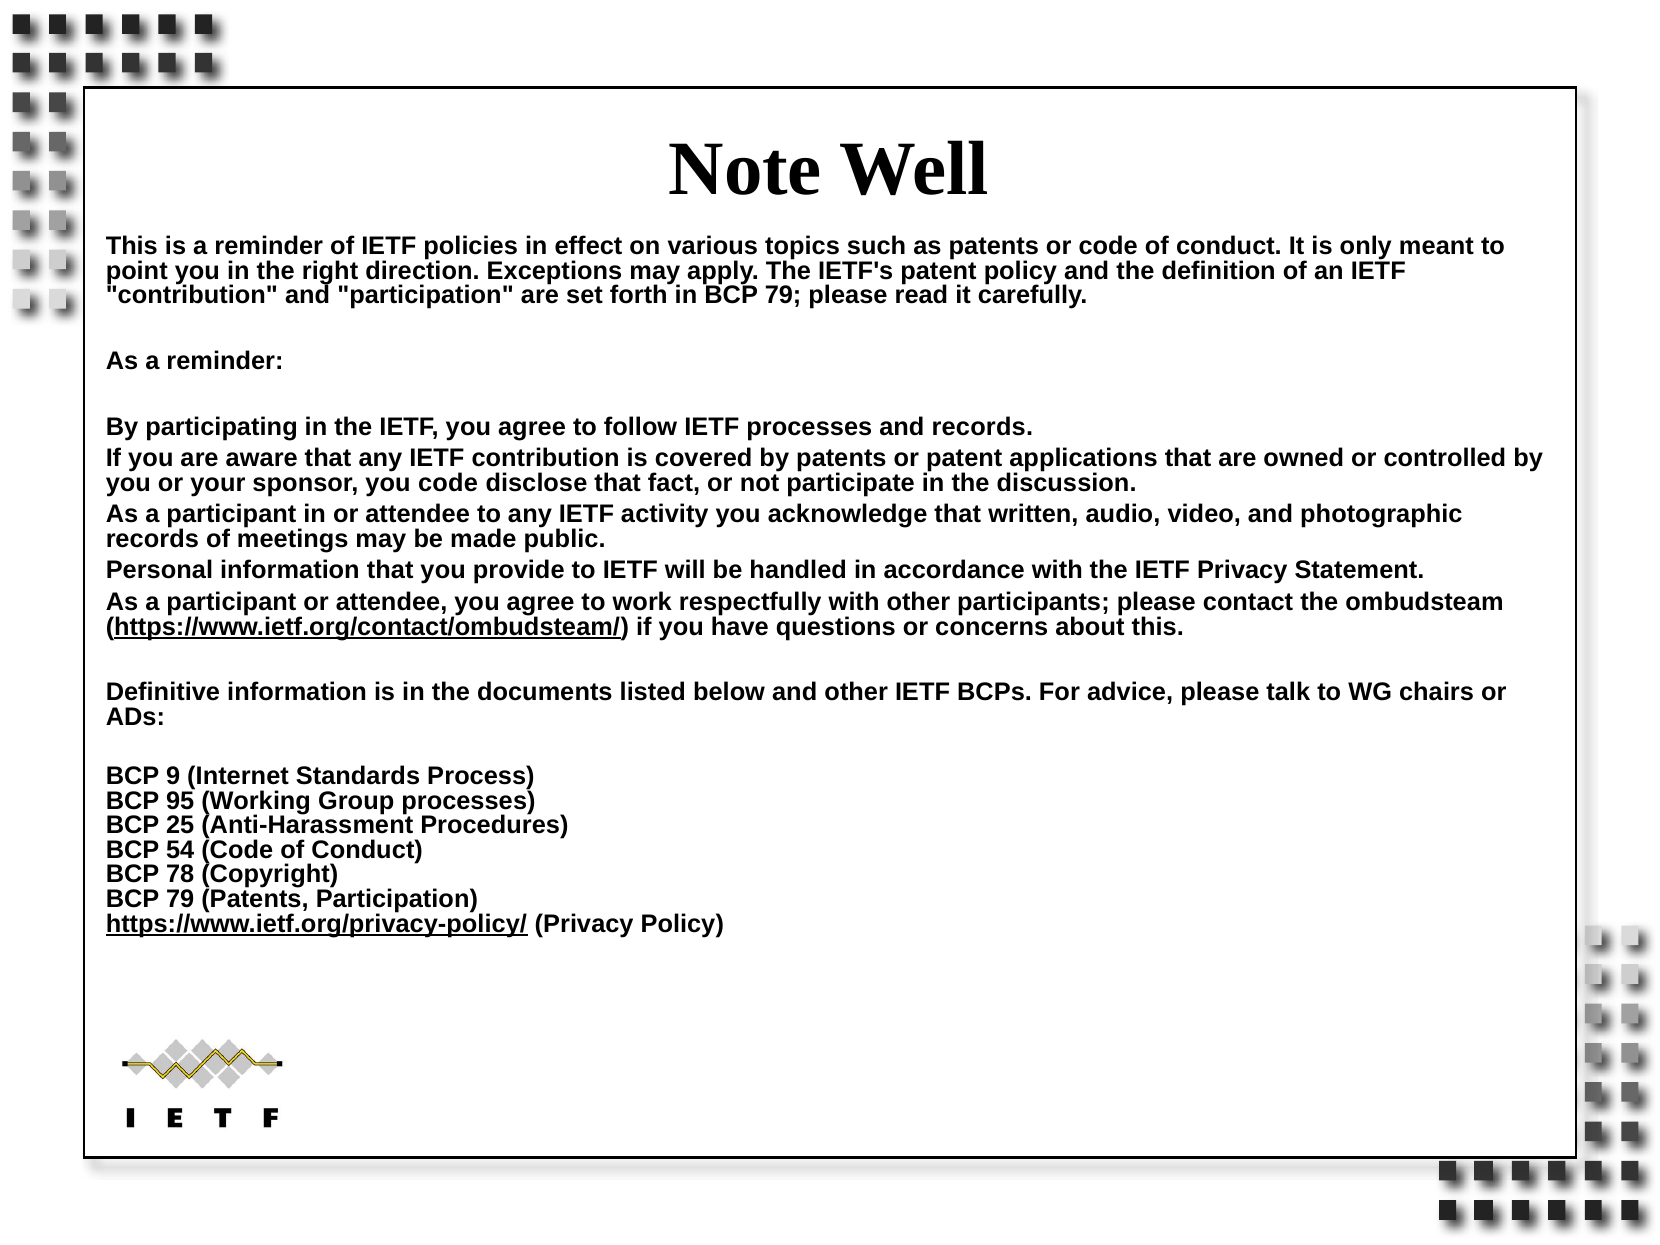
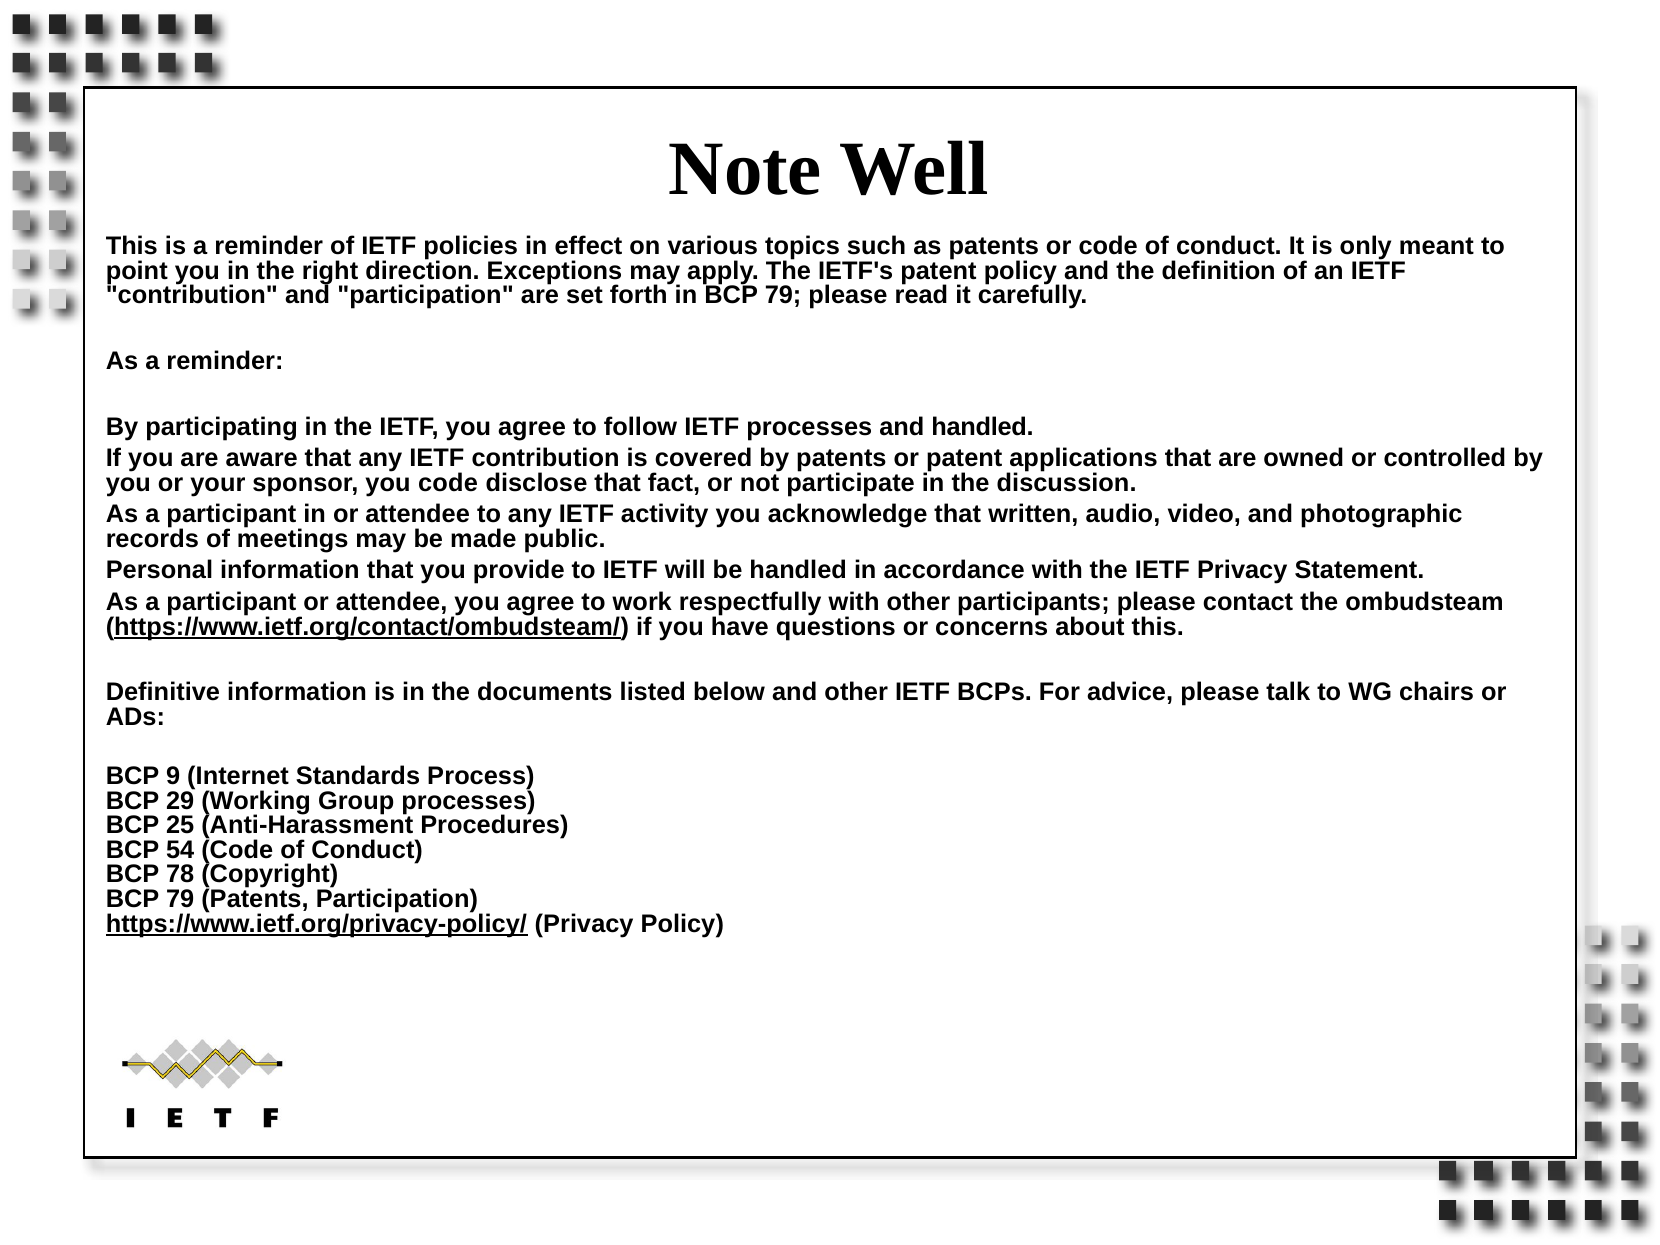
and records: records -> handled (983, 427)
95: 95 -> 29 (180, 801)
